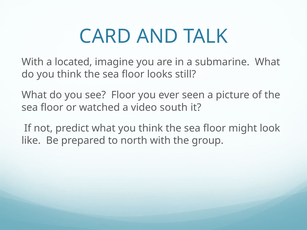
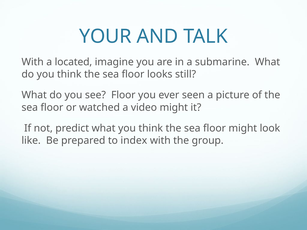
CARD: CARD -> YOUR (105, 37)
video south: south -> might (174, 107)
north: north -> index (134, 141)
